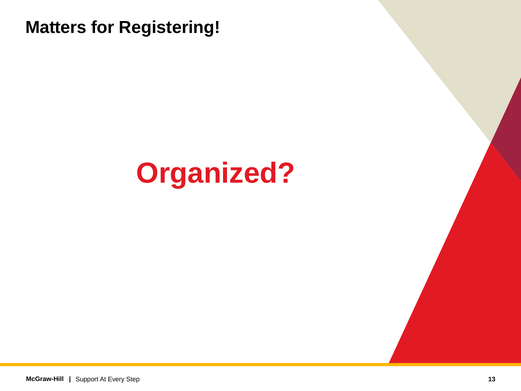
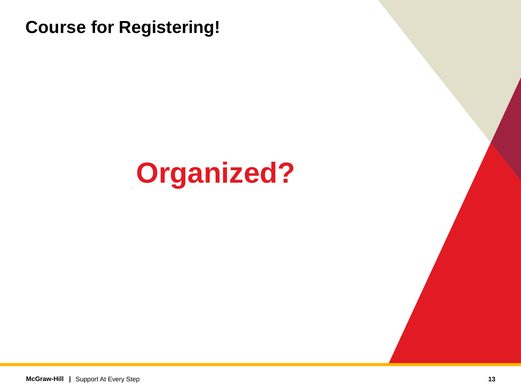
Matters: Matters -> Course (56, 28)
